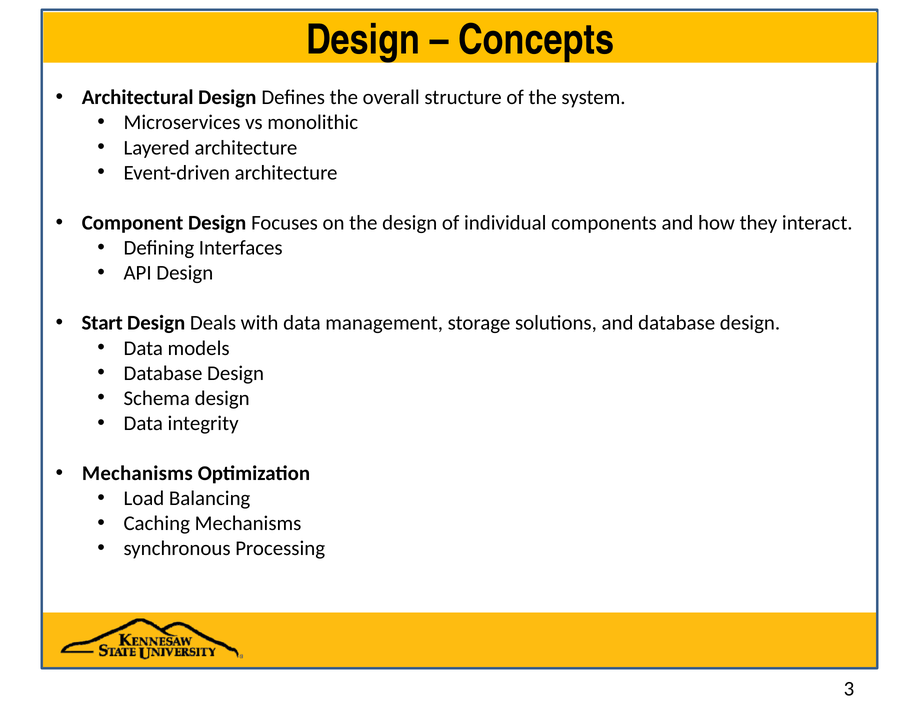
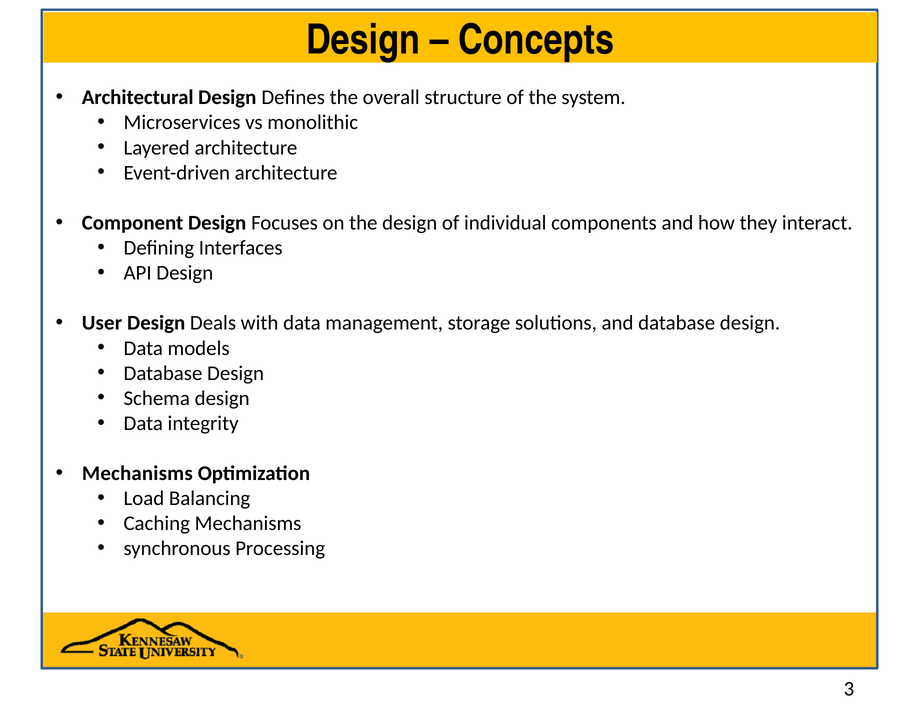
Start: Start -> User (102, 323)
